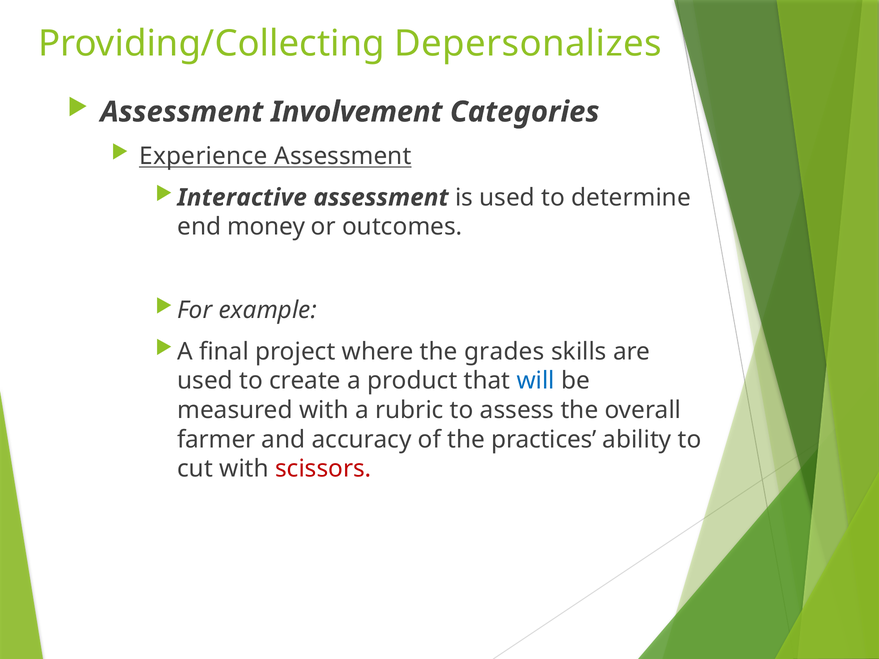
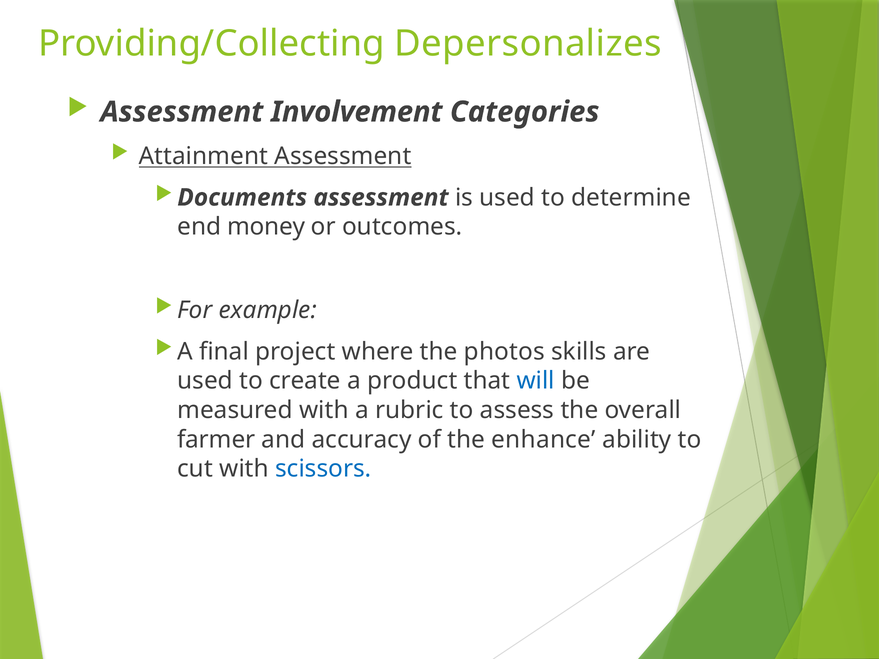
Experience: Experience -> Attainment (203, 156)
Interactive: Interactive -> Documents (242, 198)
grades: grades -> photos (504, 352)
practices: practices -> enhance (544, 440)
scissors colour: red -> blue (323, 469)
